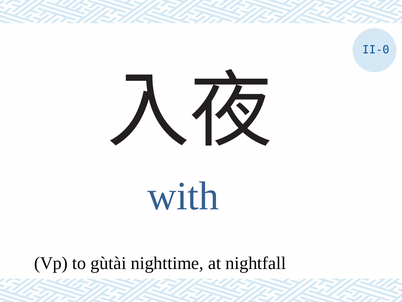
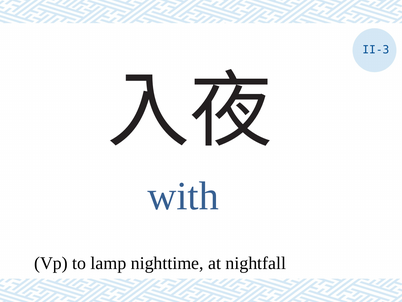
II-0: II-0 -> II-3 (376, 50)
gùtài: gùtài -> lamp (108, 263)
